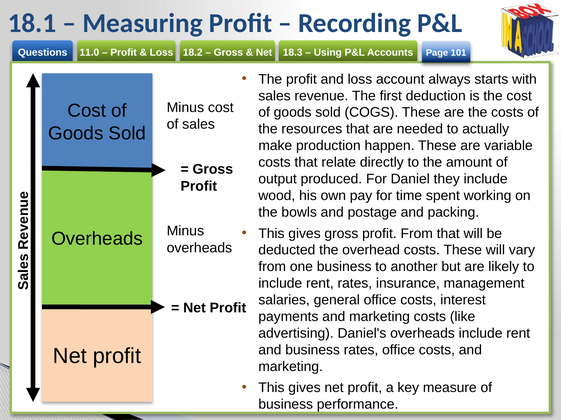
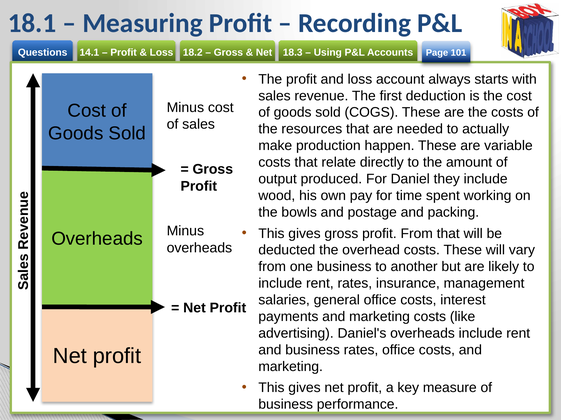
11.0: 11.0 -> 14.1 (89, 53)
